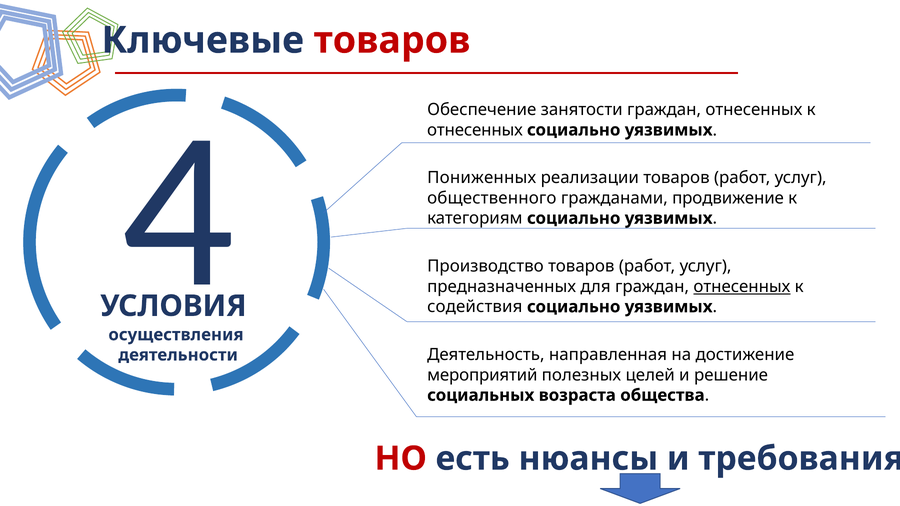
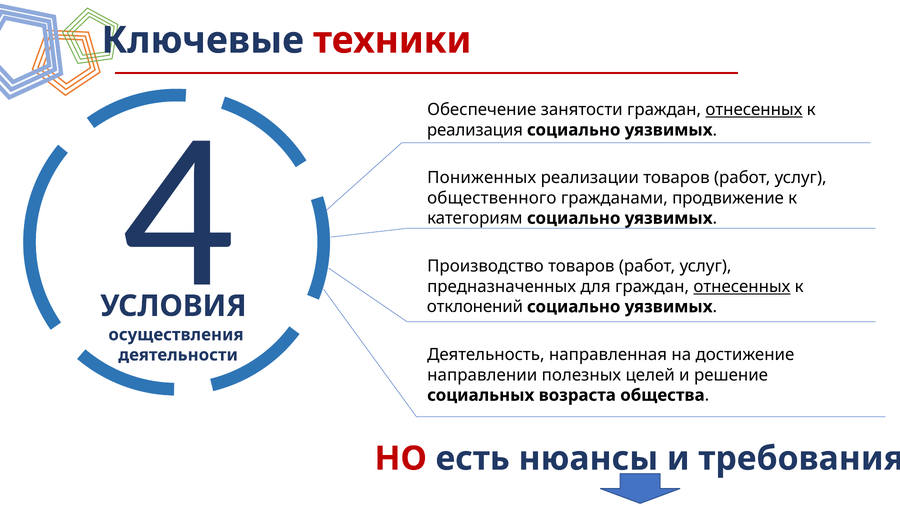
Ключевые товаров: товаров -> техники (392, 40)
отнесенных underline: none -> present (754, 110)
отнесенных: отнесенных -> реализация (475, 130)
содействия: содействия -> отклонений (475, 307)
мероприятий: мероприятий -> направлении (482, 375)
